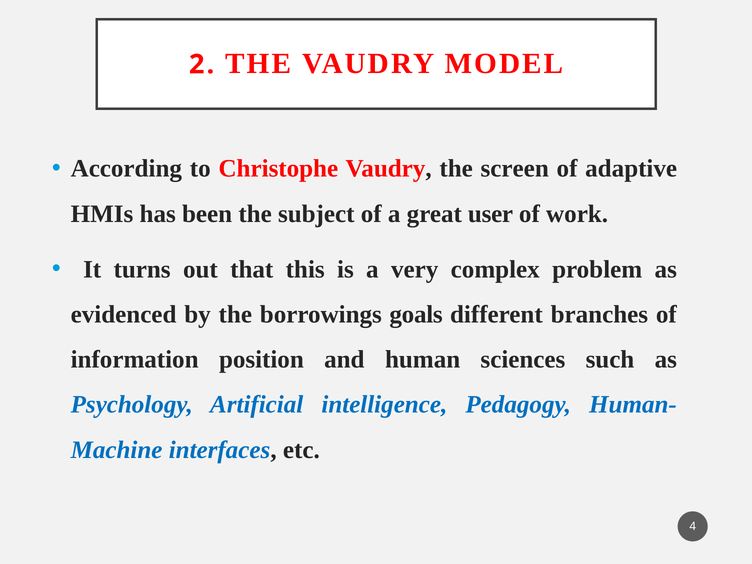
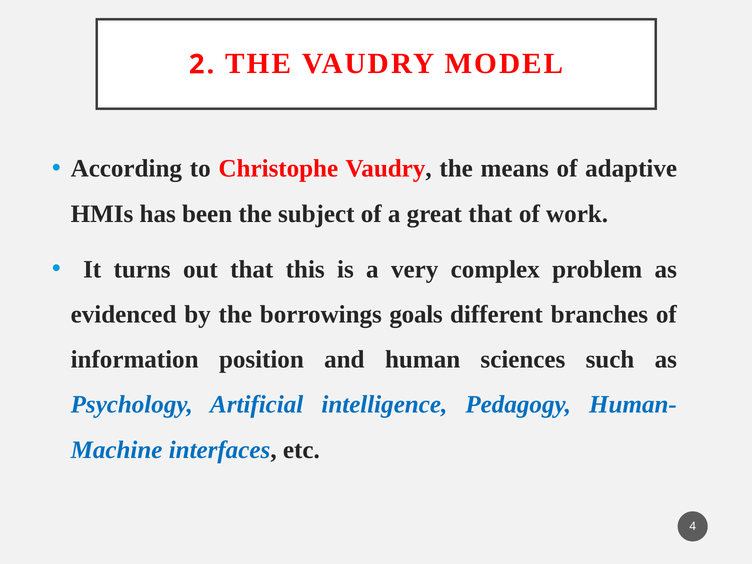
screen: screen -> means (515, 169)
great user: user -> that (490, 214)
